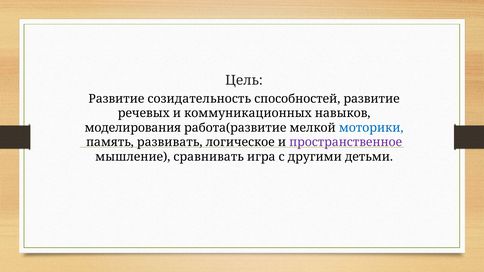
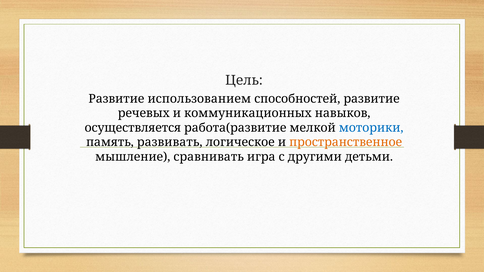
созидательность: созидательность -> использованием (199, 99)
моделирования: моделирования -> осуществляется (133, 128)
пространственное colour: purple -> orange (346, 142)
